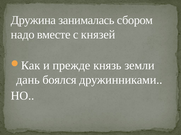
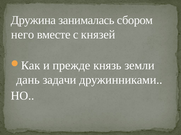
надо: надо -> него (23, 35)
боялся: боялся -> задачи (59, 80)
